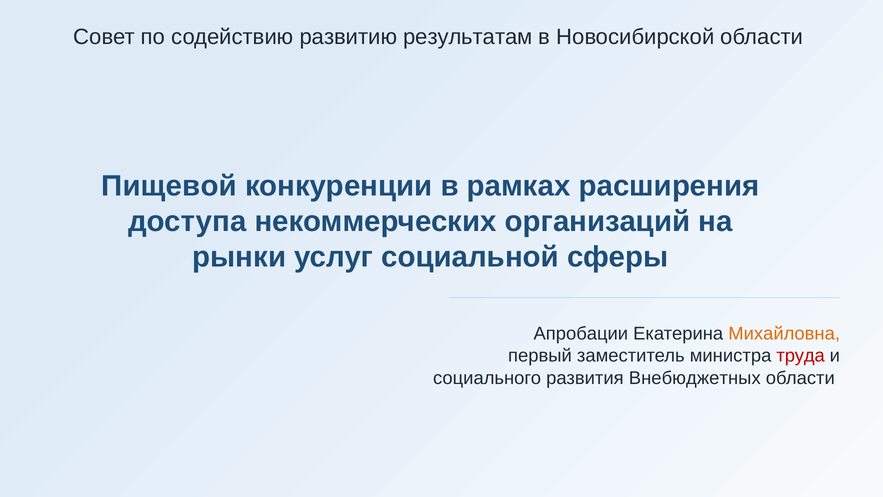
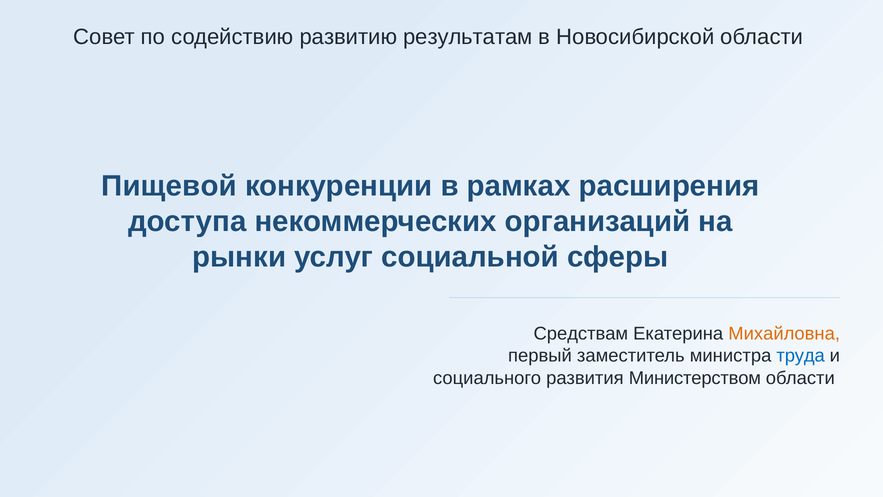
Апробации: Апробации -> Средствам (581, 334)
труда colour: red -> blue (801, 356)
Внебюджетных: Внебюджетных -> Министерством (695, 378)
